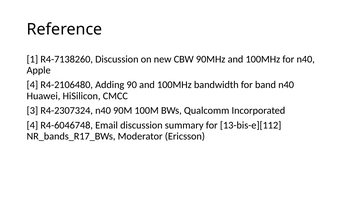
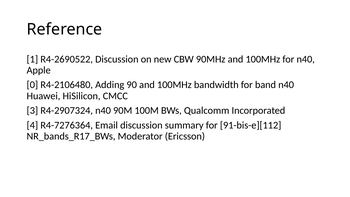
R4-7138260: R4-7138260 -> R4-2690522 (67, 59)
4: 4 -> 0 (32, 85)
R4-2307324: R4-2307324 -> R4-2907324 (67, 110)
R4-6046748: R4-6046748 -> R4-7276364 (67, 125)
13-bis-e][112: 13-bis-e][112 -> 91-bis-e][112 (251, 125)
